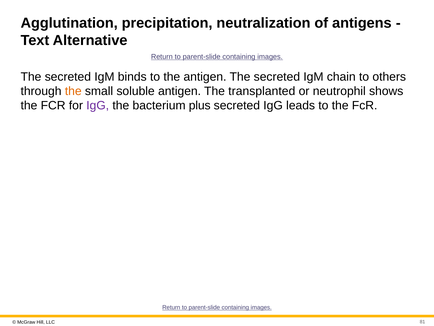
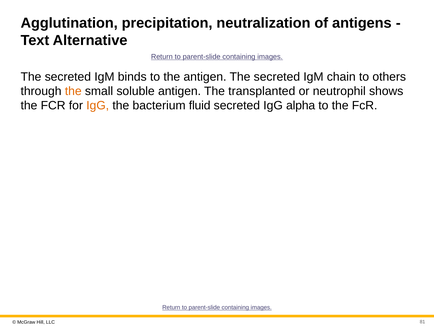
IgG colour: purple -> orange (98, 106)
plus: plus -> fluid (200, 106)
leads: leads -> alpha (301, 106)
